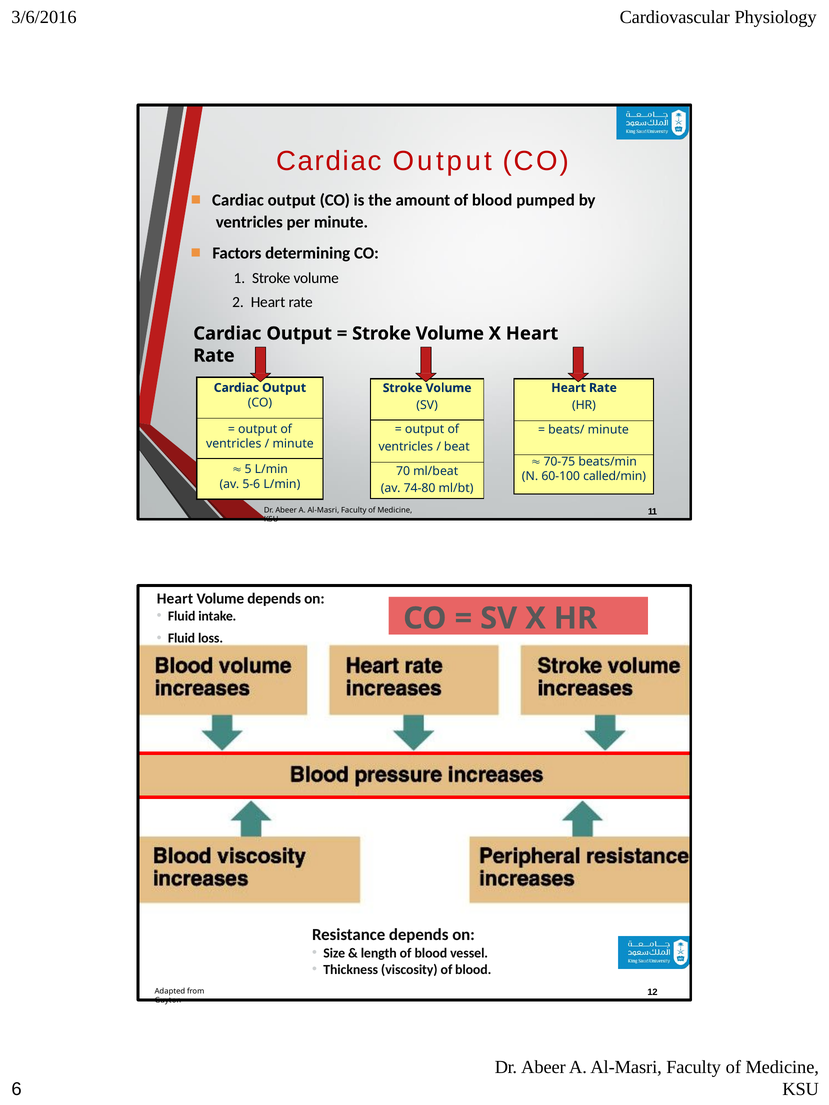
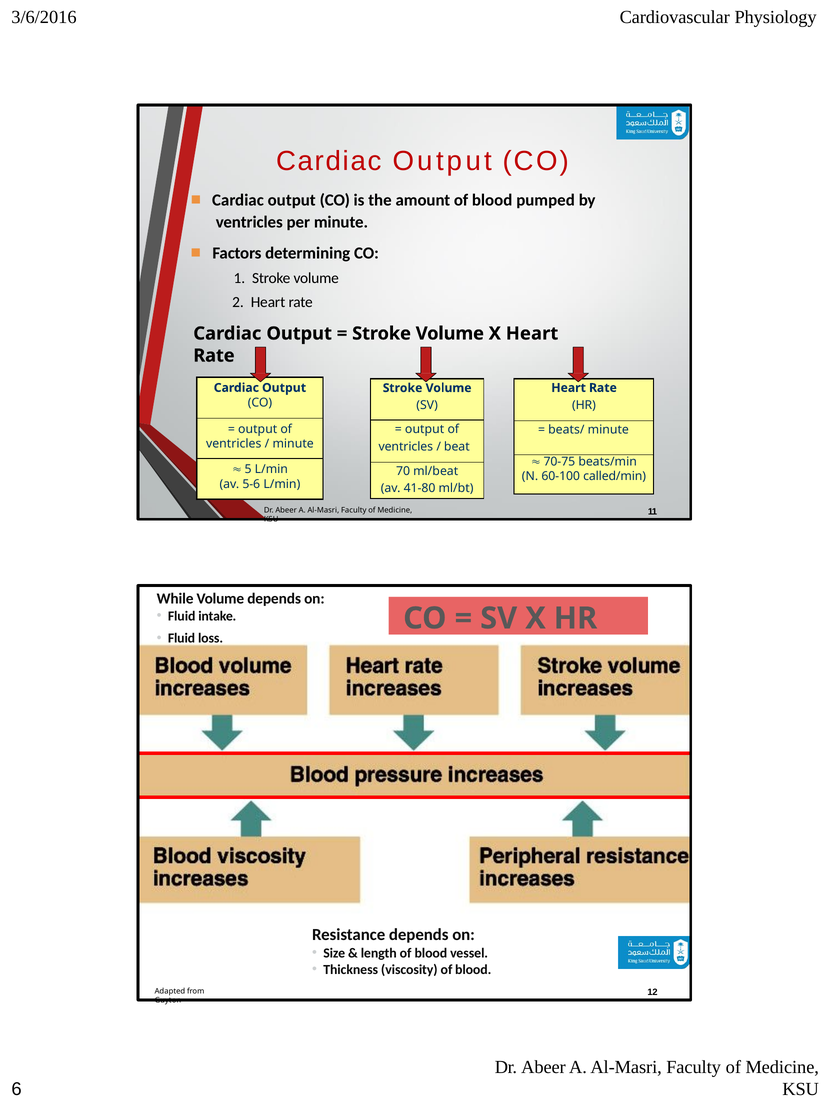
74-80: 74-80 -> 41-80 (420, 489)
Heart: Heart -> While (175, 599)
